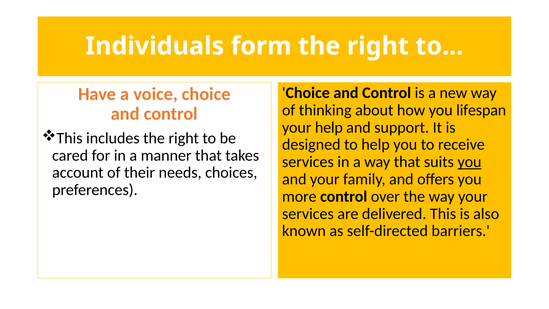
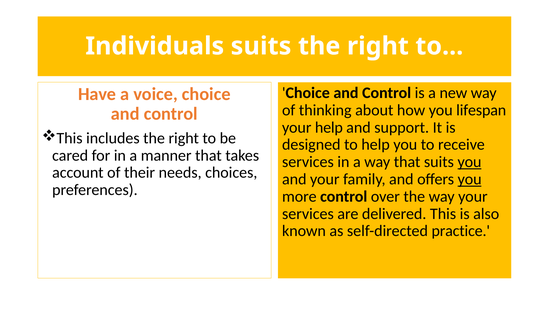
Individuals form: form -> suits (261, 46)
you underline: none -> present (470, 179)
barriers: barriers -> practice (461, 231)
